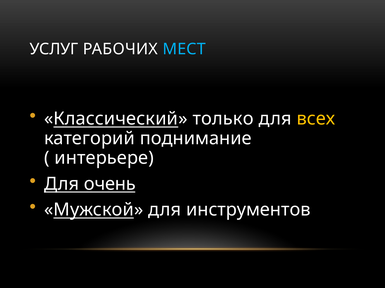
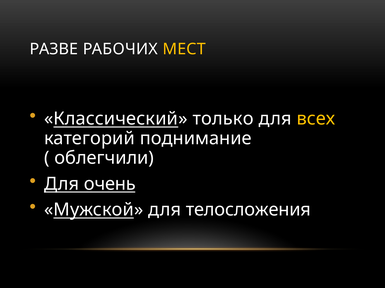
УСЛУГ: УСЛУГ -> РАЗВЕ (54, 49)
МЕСТ colour: light blue -> yellow (184, 49)
интерьере: интерьере -> облегчили (104, 158)
инструментов: инструментов -> телосложения (248, 210)
